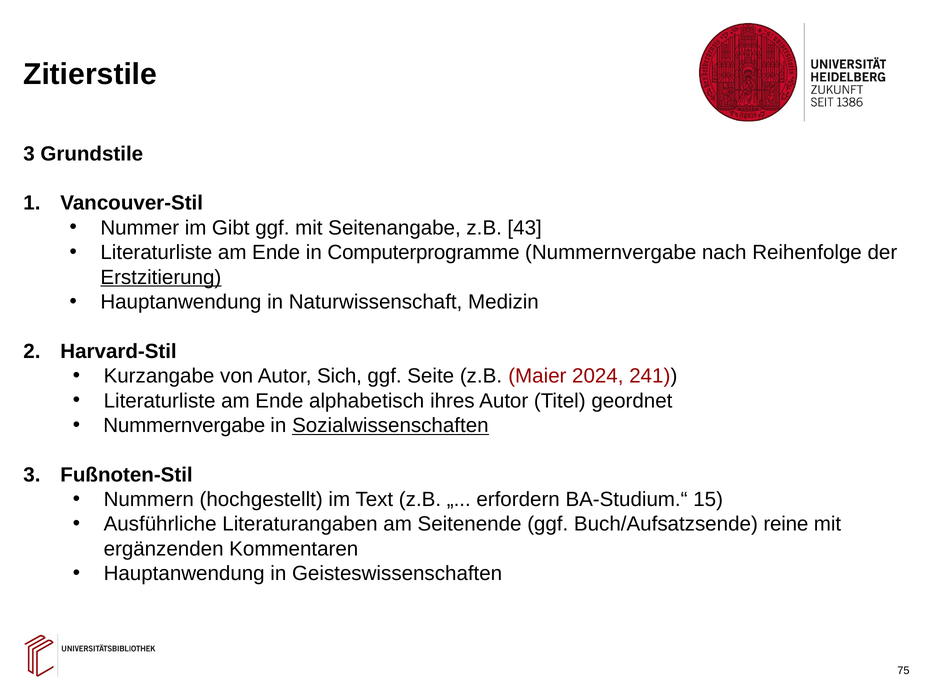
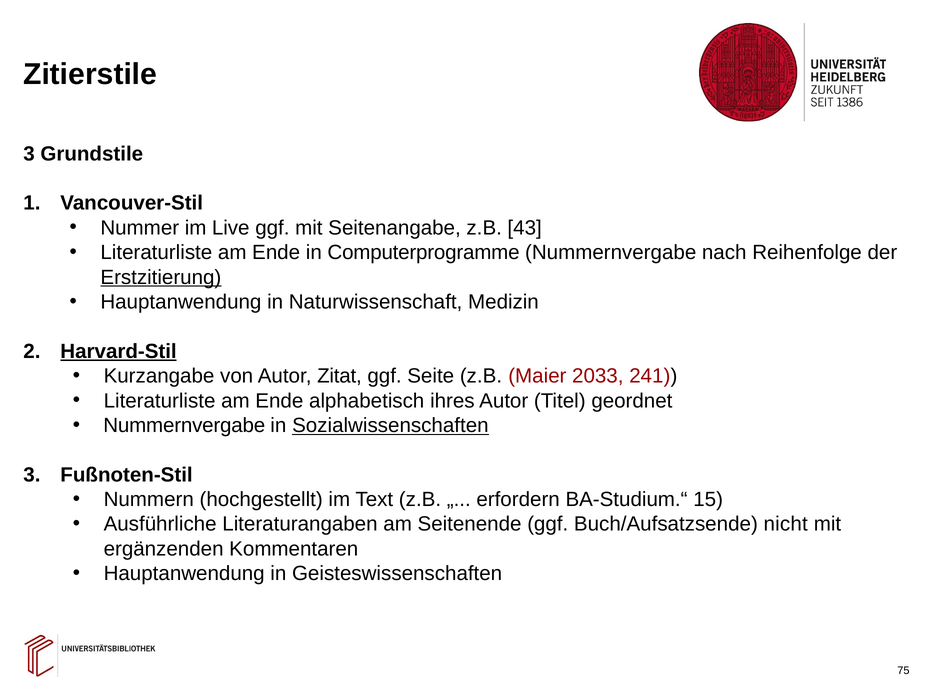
Gibt: Gibt -> Live (231, 228)
Harvard-Stil underline: none -> present (119, 351)
Sich: Sich -> Zitat (339, 376)
2024: 2024 -> 2033 (598, 376)
reine: reine -> nicht (786, 524)
